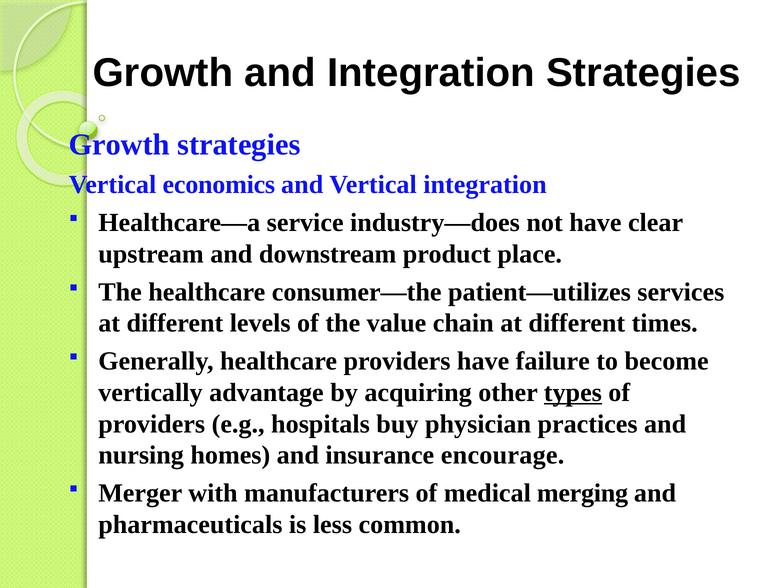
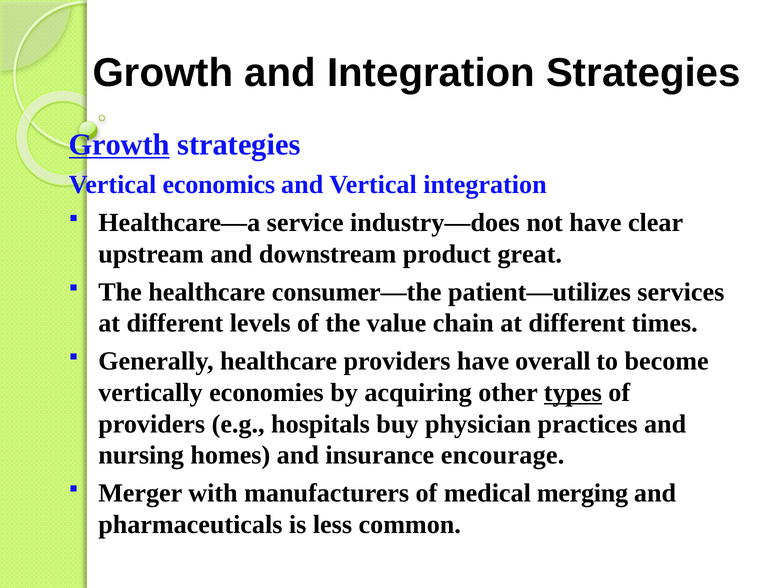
Growth underline: none -> present (119, 145)
place: place -> great (530, 254)
failure: failure -> overall (553, 361)
advantage: advantage -> economies (266, 393)
